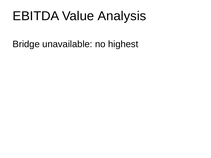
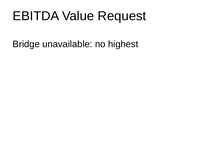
Analysis: Analysis -> Request (122, 16)
